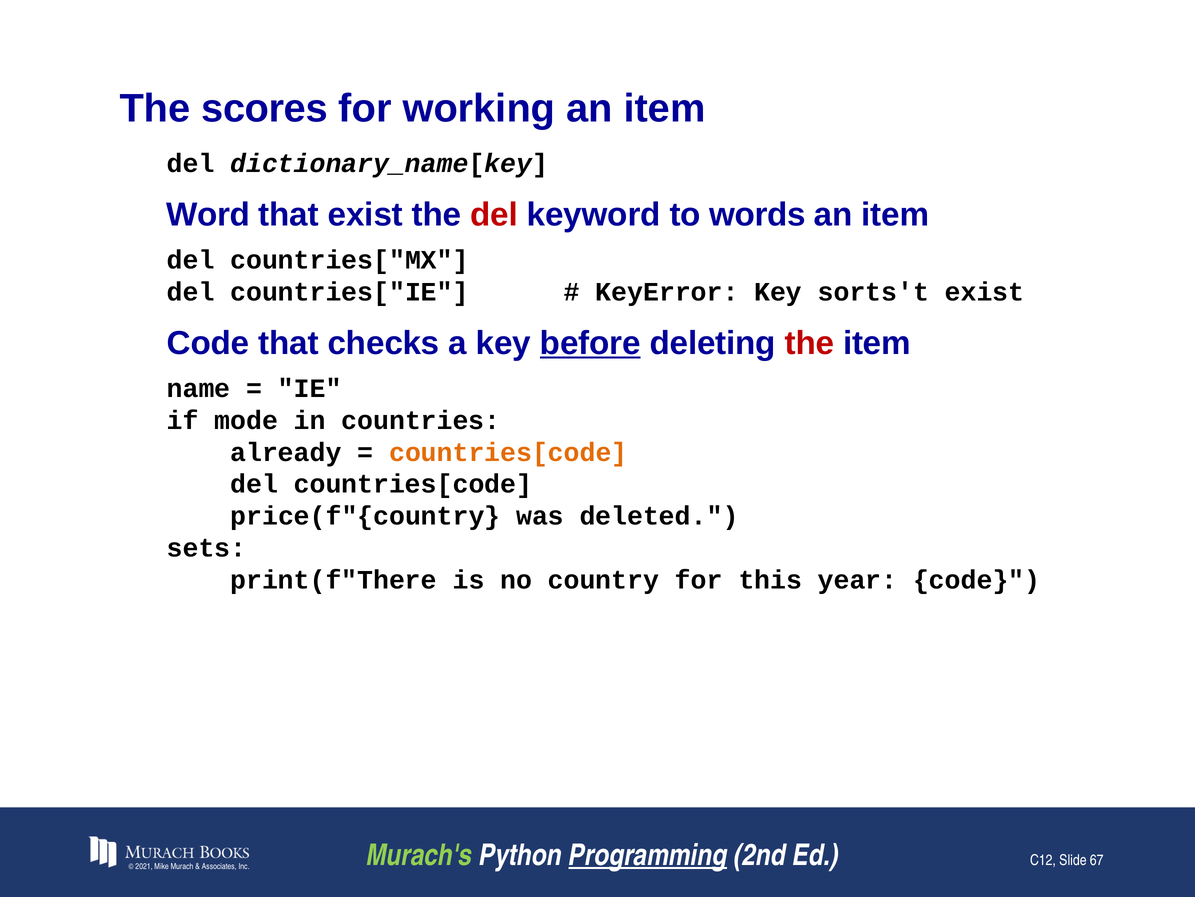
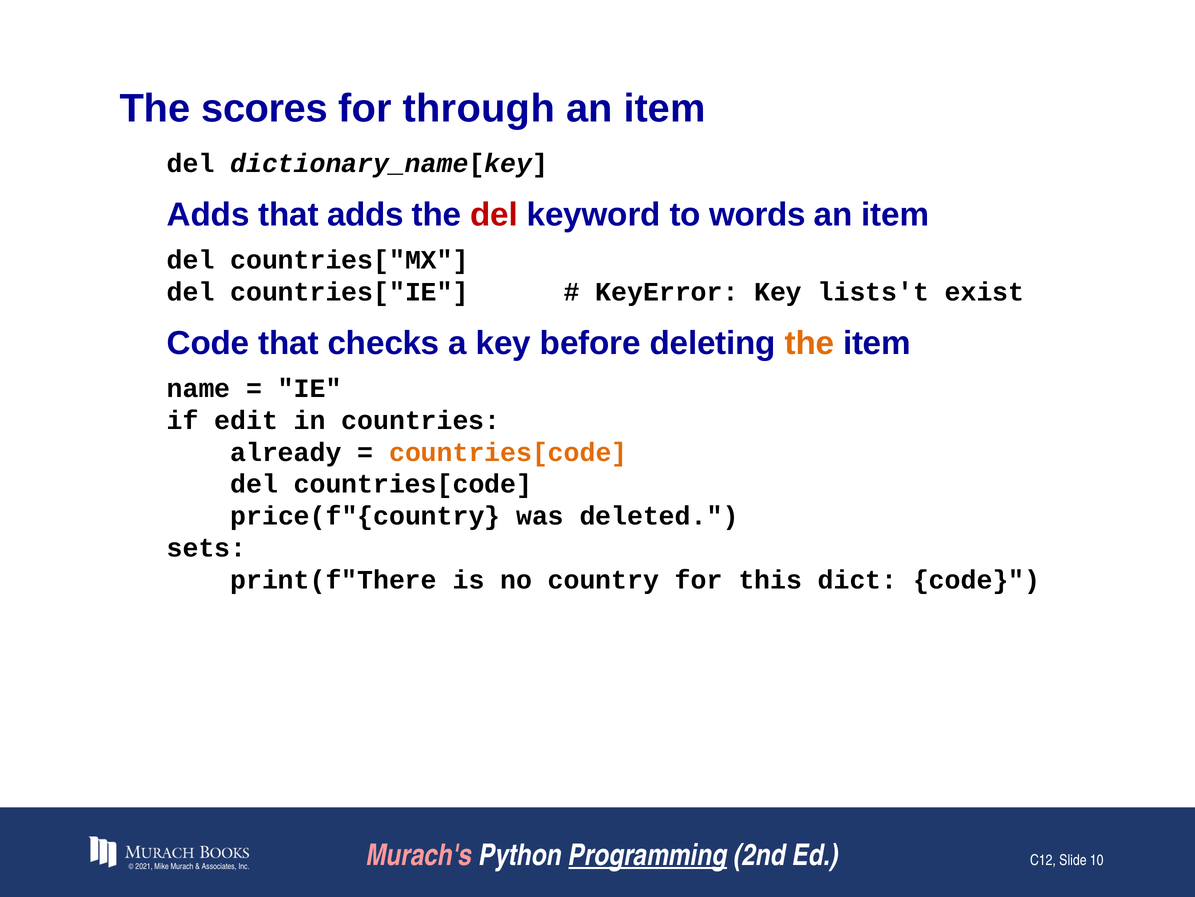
working: working -> through (479, 109)
Word: Word -> Adds (208, 214)
that exist: exist -> adds (365, 214)
sorts't: sorts't -> lists't (873, 292)
before underline: present -> none (590, 343)
the colour: red -> orange (809, 343)
mode: mode -> edit (246, 420)
year: year -> dict (858, 579)
Murach's colour: light green -> pink (419, 854)
67: 67 -> 10 (1097, 860)
